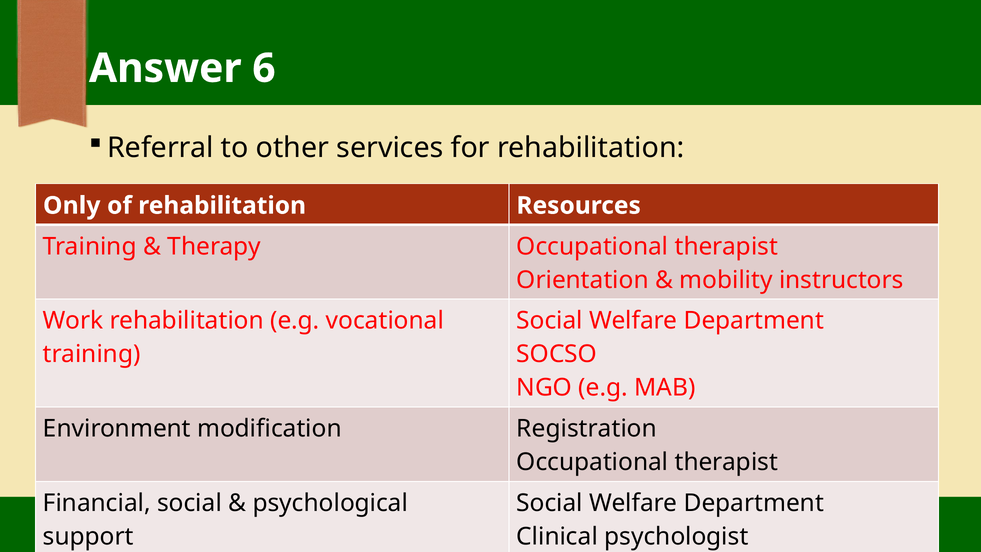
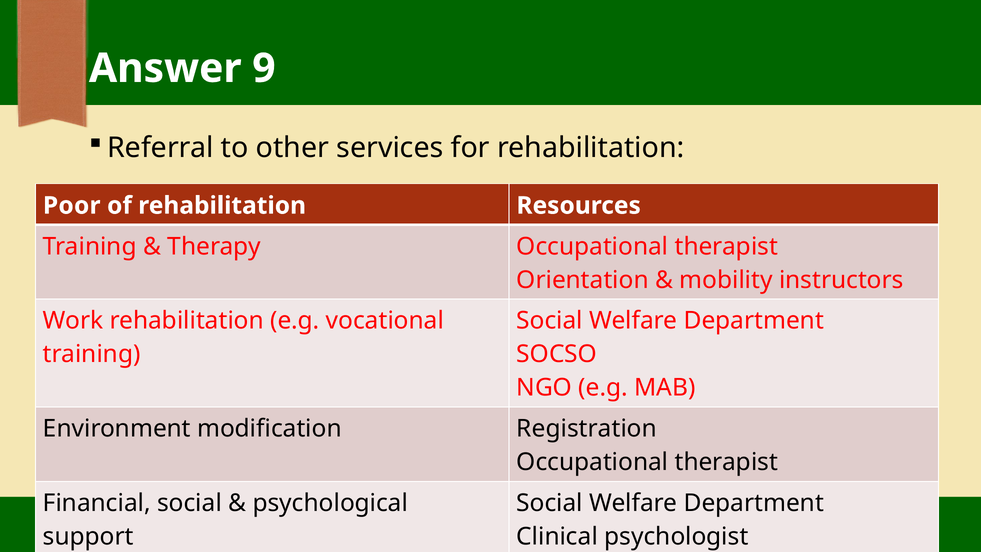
6: 6 -> 9 (264, 68)
Only: Only -> Poor (72, 206)
